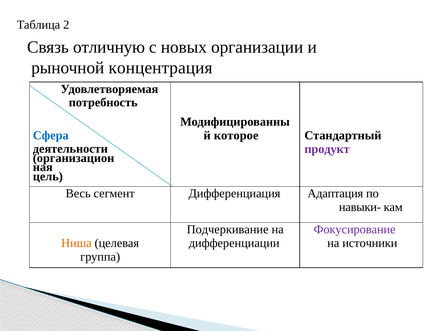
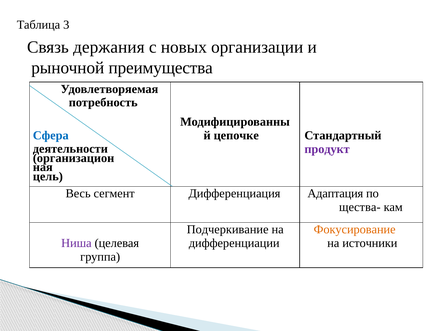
2: 2 -> 3 (66, 25)
отличную: отличную -> держания (109, 47)
концентрация: концентрация -> преимущества (161, 68)
которое: которое -> цепочке (236, 136)
навыки-: навыки- -> щества- (360, 207)
Фокусирование colour: purple -> orange (355, 230)
Ниша colour: orange -> purple (76, 243)
